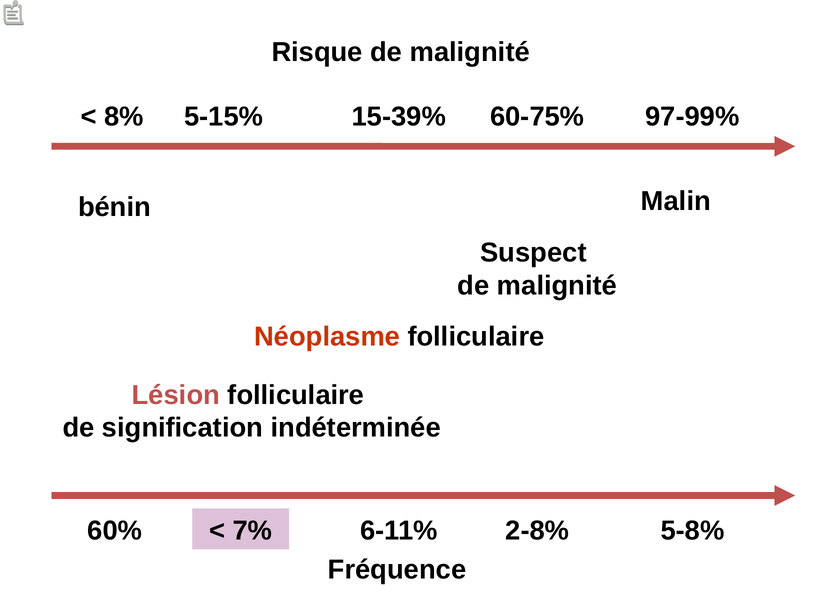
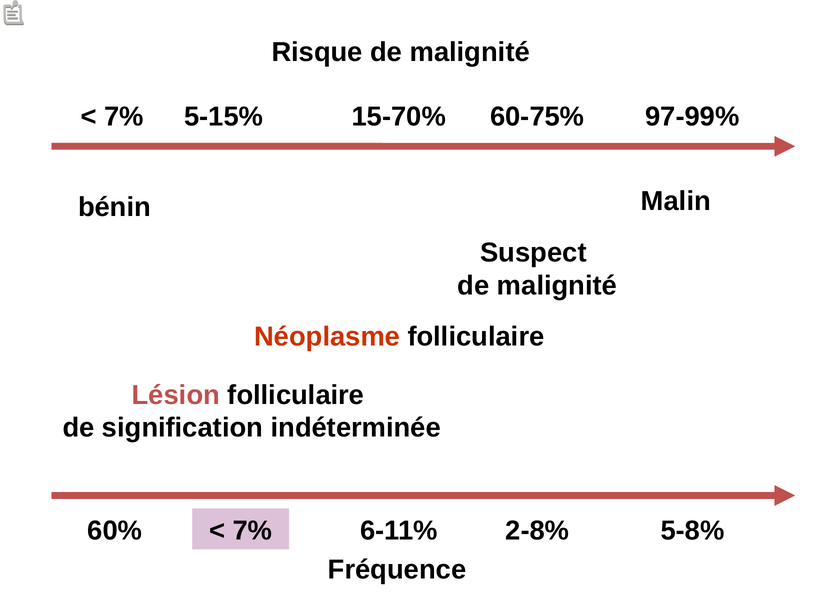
8%: 8% -> 7% (124, 117)
15-39%: 15-39% -> 15-70% (399, 117)
